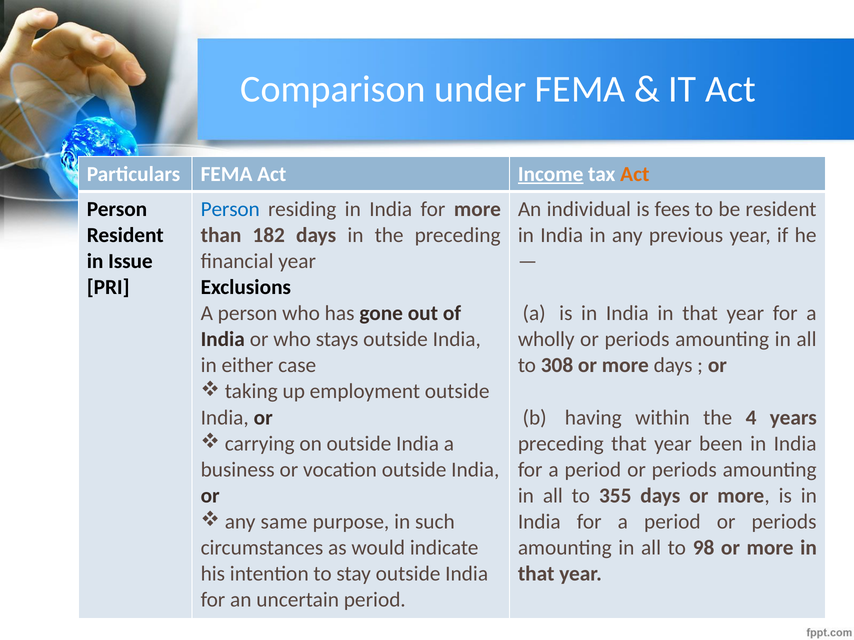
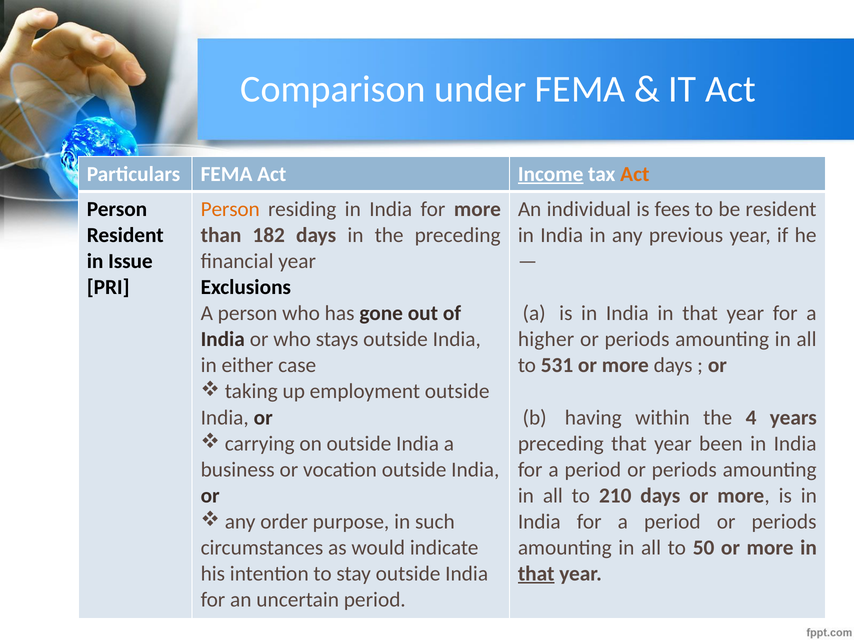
Person colour: blue -> orange (230, 209)
wholly: wholly -> higher (546, 340)
308: 308 -> 531 (557, 366)
355: 355 -> 210 (615, 496)
same: same -> order (284, 522)
98: 98 -> 50 (704, 548)
that underline: none -> present (536, 574)
